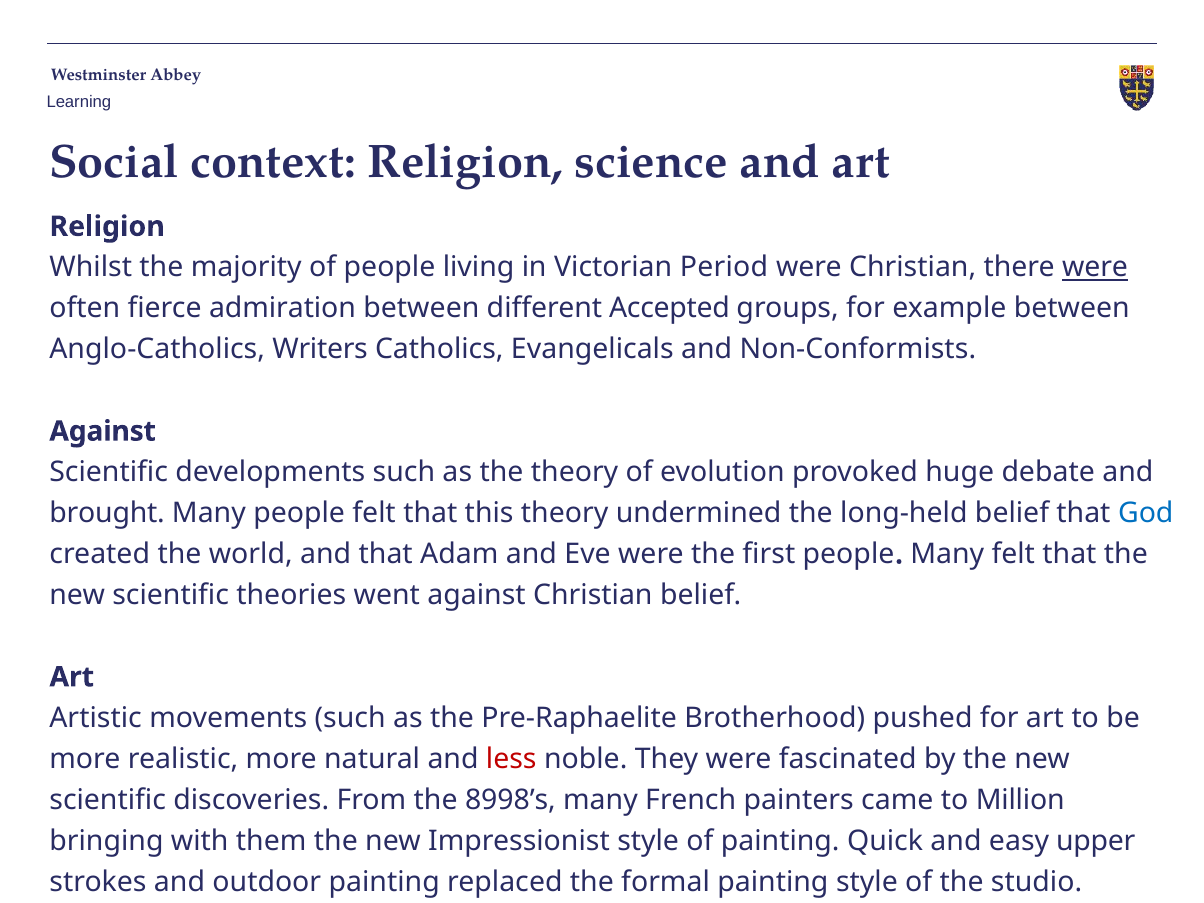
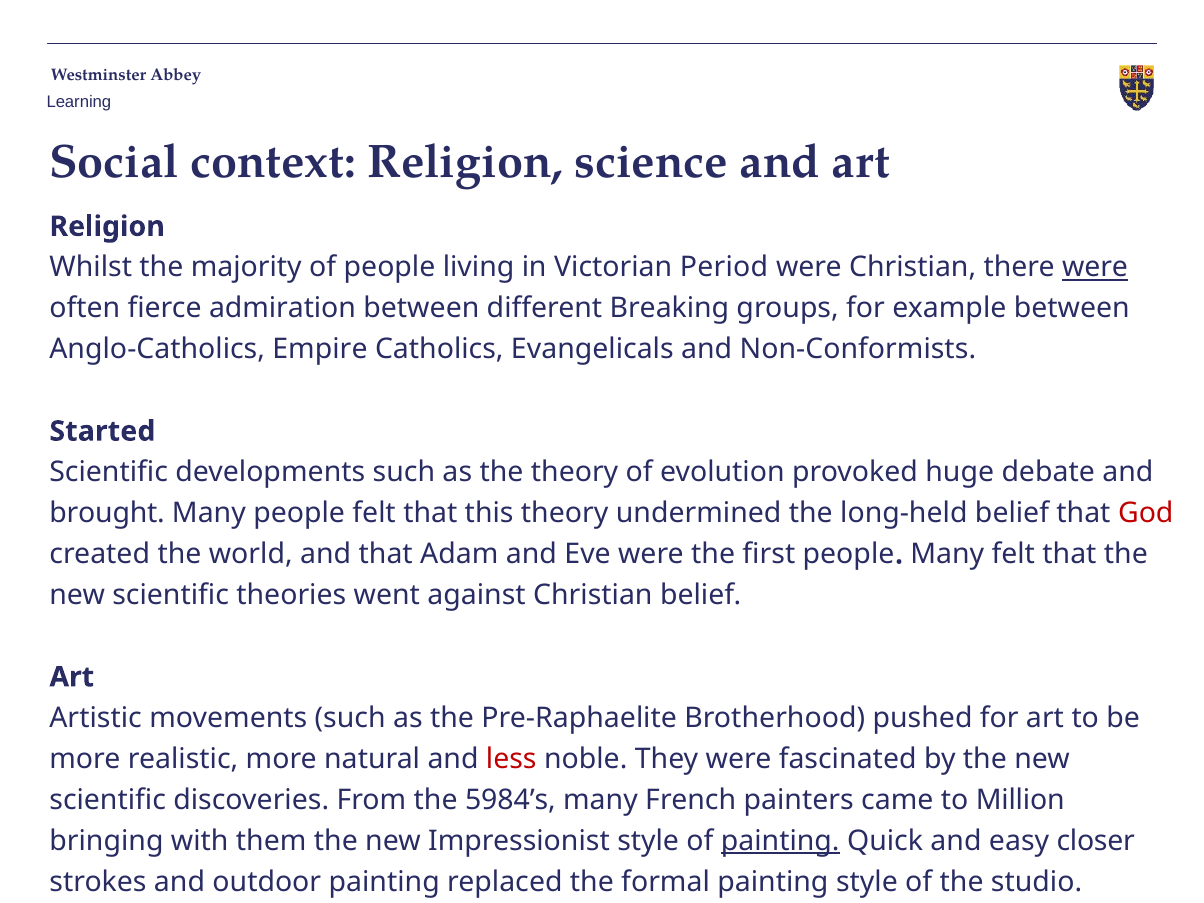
Accepted: Accepted -> Breaking (669, 308)
Writers: Writers -> Empire (320, 349)
Against: Against -> Started (102, 431)
God colour: blue -> red (1146, 513)
8998’s: 8998’s -> 5984’s (510, 800)
painting underline: none -> present (780, 841)
upper: upper -> closer (1096, 841)
